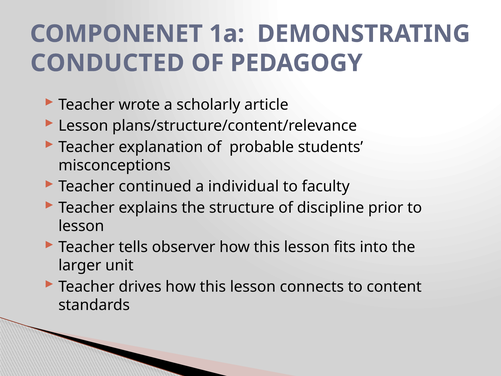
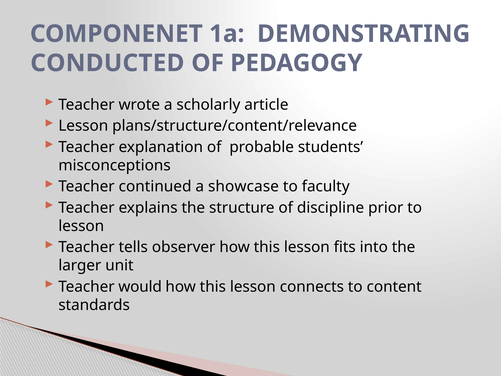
individual: individual -> showcase (243, 186)
drives: drives -> would (140, 287)
